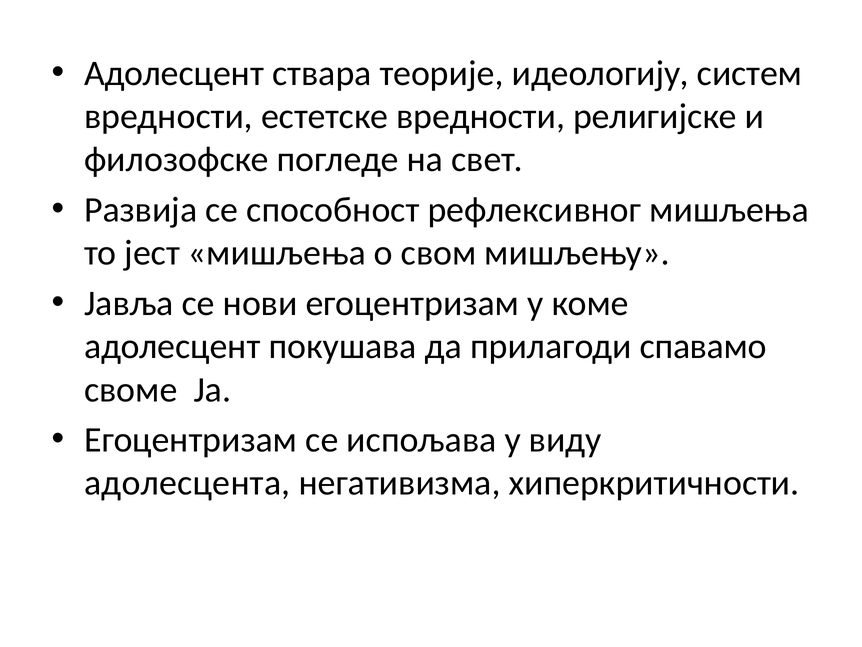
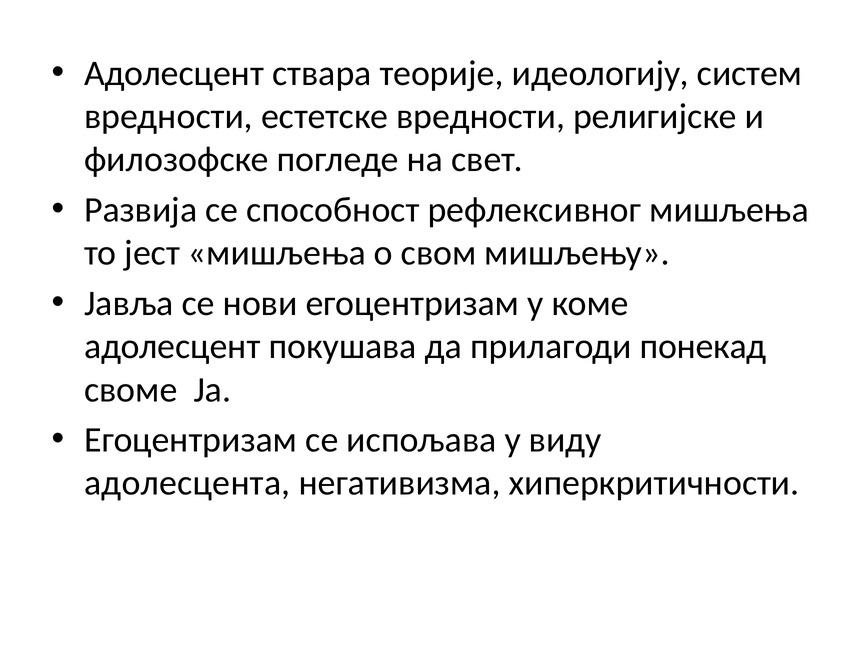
спавамо: спавамо -> понекад (703, 346)
